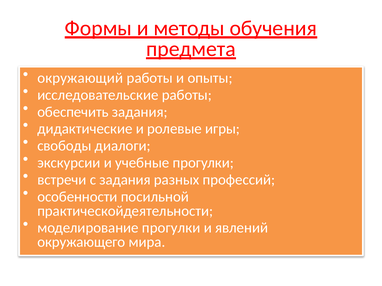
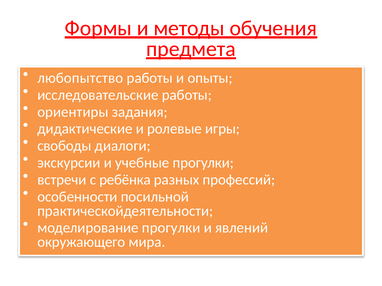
окружающий: окружающий -> любопытство (80, 78)
обеспечить: обеспечить -> ориентиры (73, 112)
с задания: задания -> ребёнка (125, 180)
